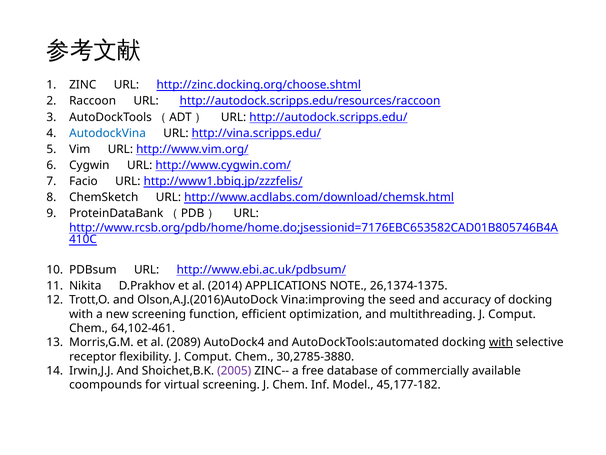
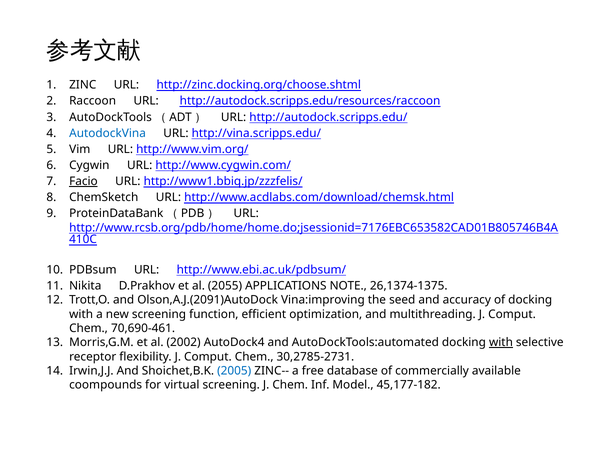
Facio underline: none -> present (83, 181)
2014: 2014 -> 2055 (225, 286)
Olson,A.J.(2016)AutoDock: Olson,A.J.(2016)AutoDock -> Olson,A.J.(2091)AutoDock (208, 300)
64,102-461: 64,102-461 -> 70,690-461 (143, 328)
2089: 2089 -> 2002 (184, 342)
30,2785-3880: 30,2785-3880 -> 30,2785-2731 (315, 356)
2005 colour: purple -> blue (234, 370)
